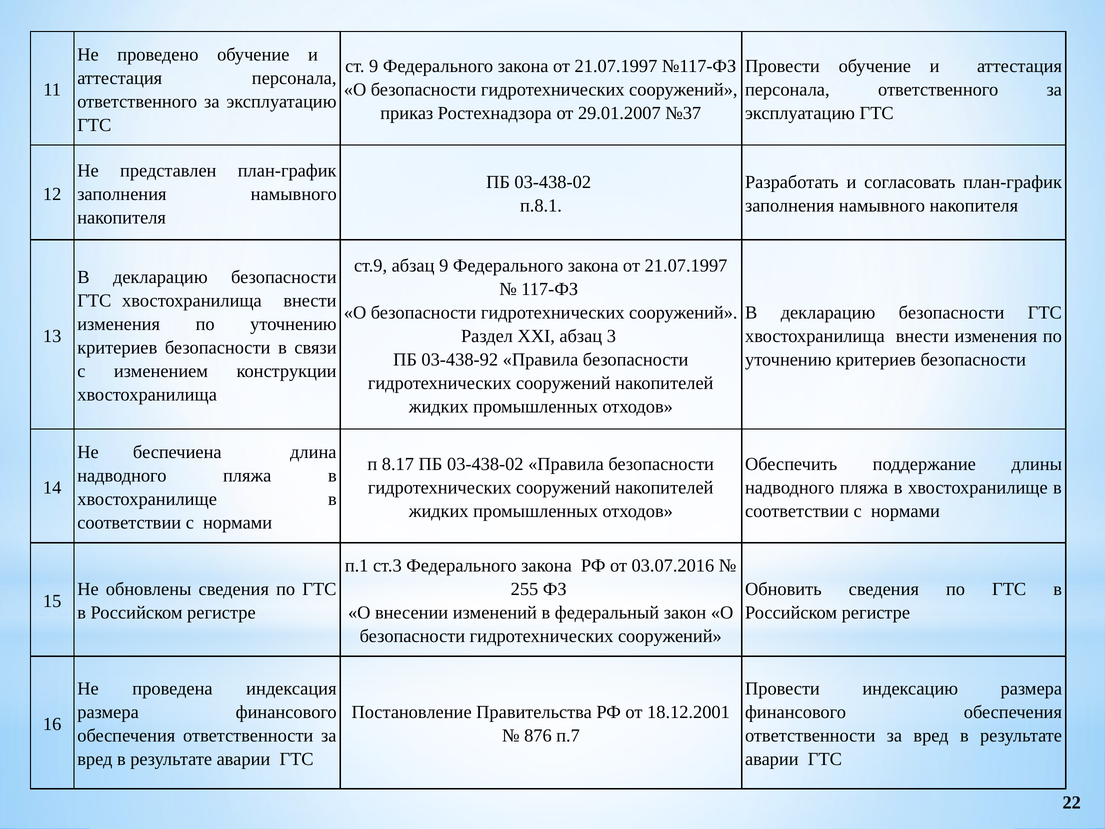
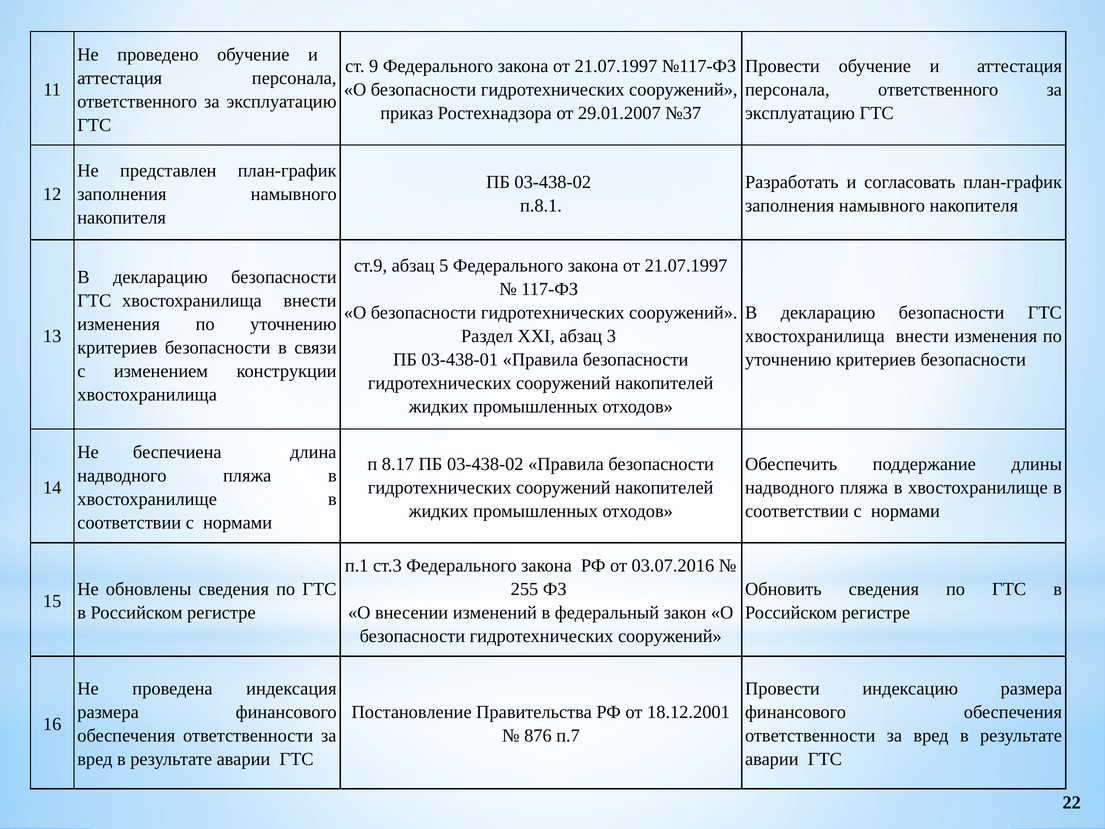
абзац 9: 9 -> 5 (444, 265)
03-438-92: 03-438-92 -> 03-438-01 (460, 359)
